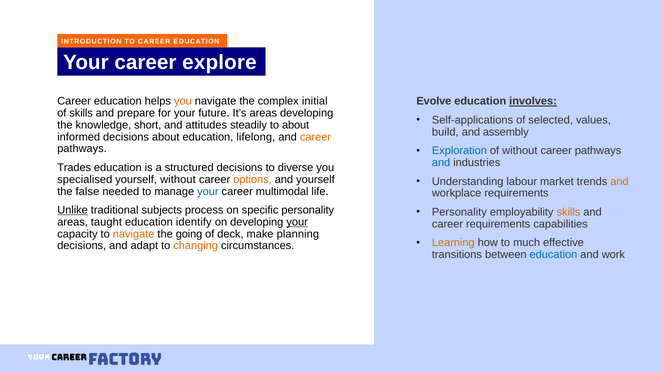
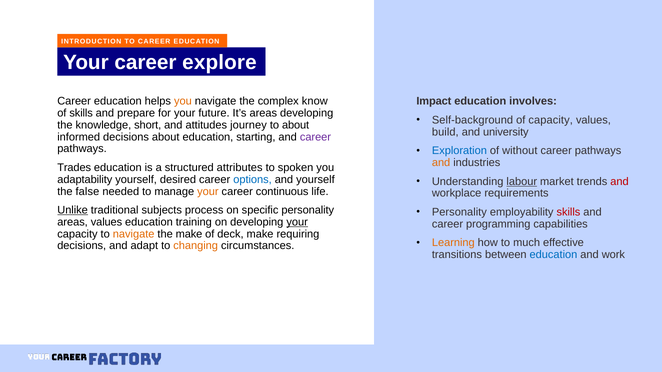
initial: initial -> know (315, 101)
Evolve: Evolve -> Impact (434, 101)
involves underline: present -> none (533, 101)
Self-applications: Self-applications -> Self-background (473, 120)
of selected: selected -> capacity (551, 120)
steadily: steadily -> journey (248, 125)
assembly: assembly -> university (506, 132)
lifelong: lifelong -> starting (256, 137)
career colour: orange -> purple (315, 137)
and colour: blue -> orange (441, 163)
structured decisions: decisions -> attributes (240, 168)
diverse: diverse -> spoken (296, 168)
specialised: specialised -> adaptability (85, 180)
yourself without: without -> desired (178, 180)
options colour: orange -> blue (253, 180)
labour underline: none -> present (522, 182)
and colour: orange -> red (619, 182)
your colour: blue -> orange (208, 192)
multimodal: multimodal -> continuous (282, 192)
skills colour: orange -> red (568, 212)
areas taught: taught -> values (106, 222)
identify: identify -> training (194, 222)
career requirements: requirements -> programming (498, 224)
the going: going -> make (189, 234)
planning: planning -> requiring (298, 234)
